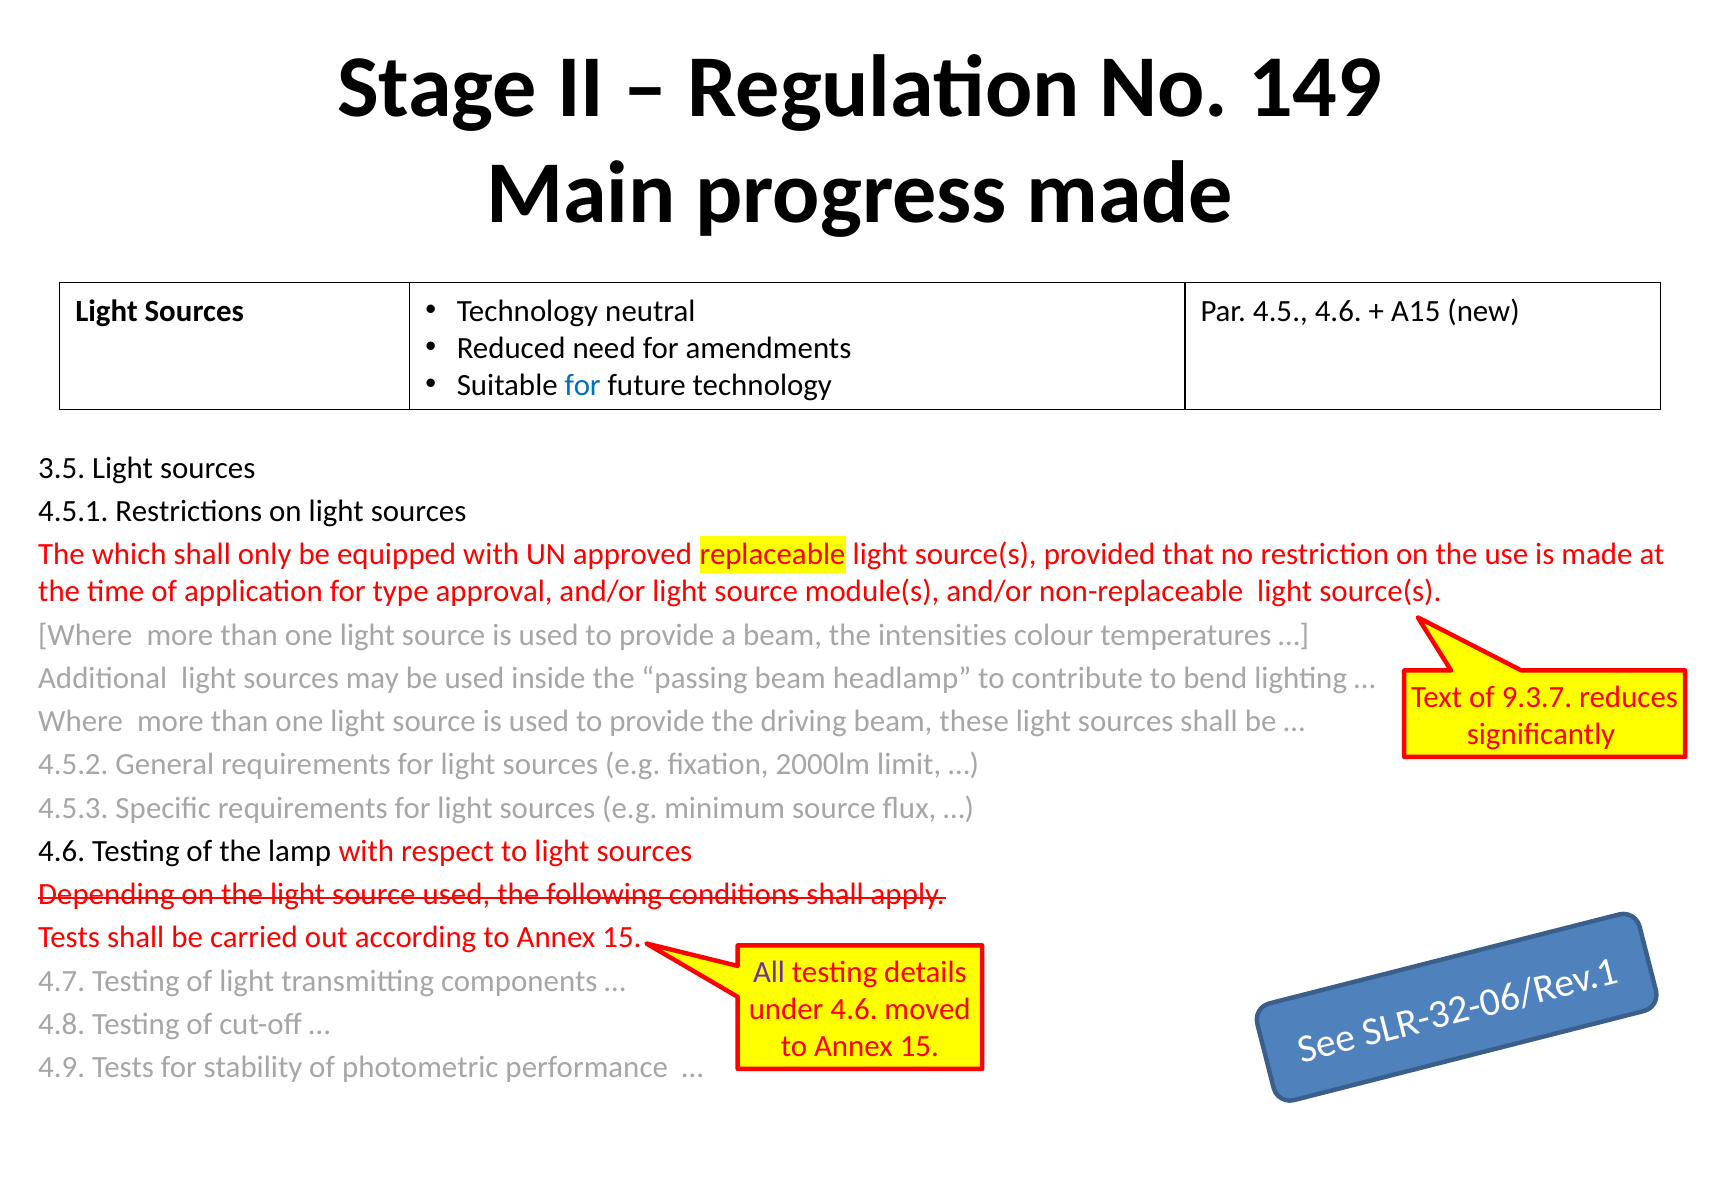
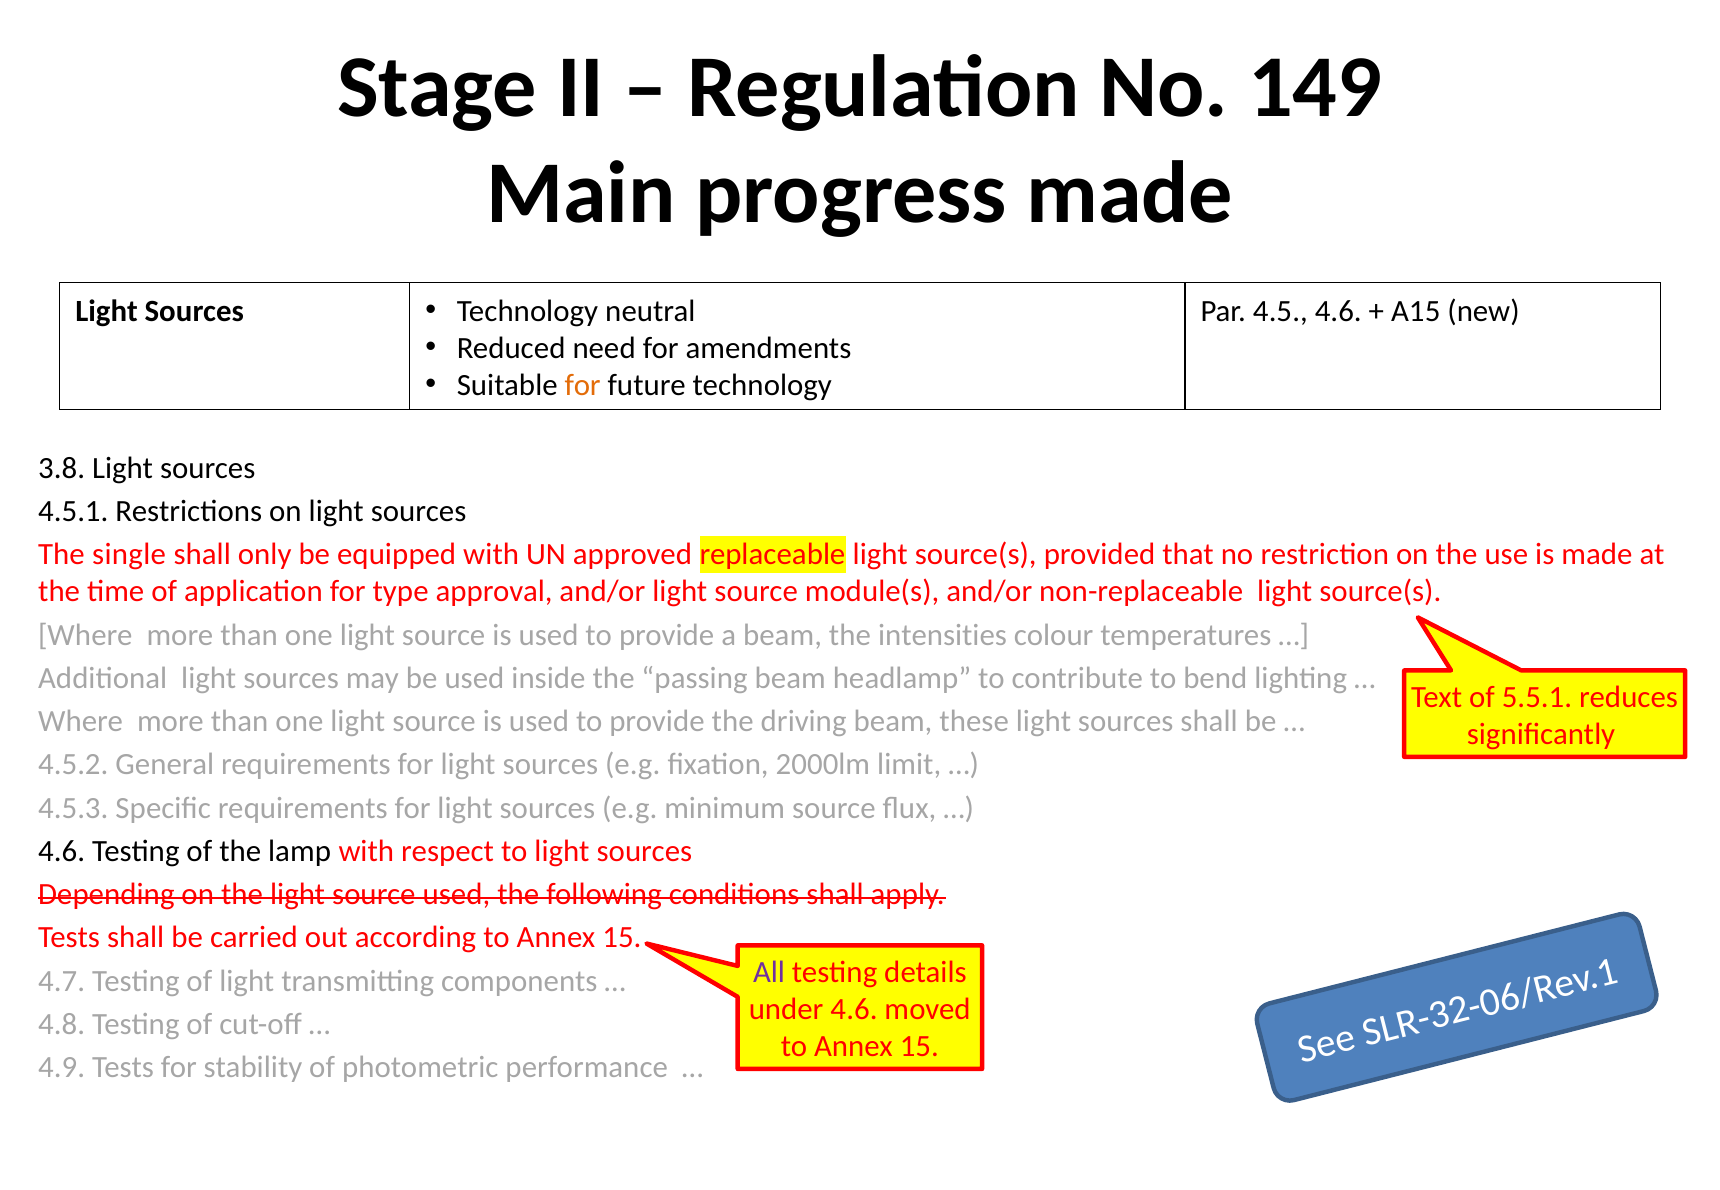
for colour: blue -> orange (583, 385)
3.5: 3.5 -> 3.8 (62, 469)
which: which -> single (129, 555)
9.3.7: 9.3.7 -> 5.5.1 (1537, 698)
